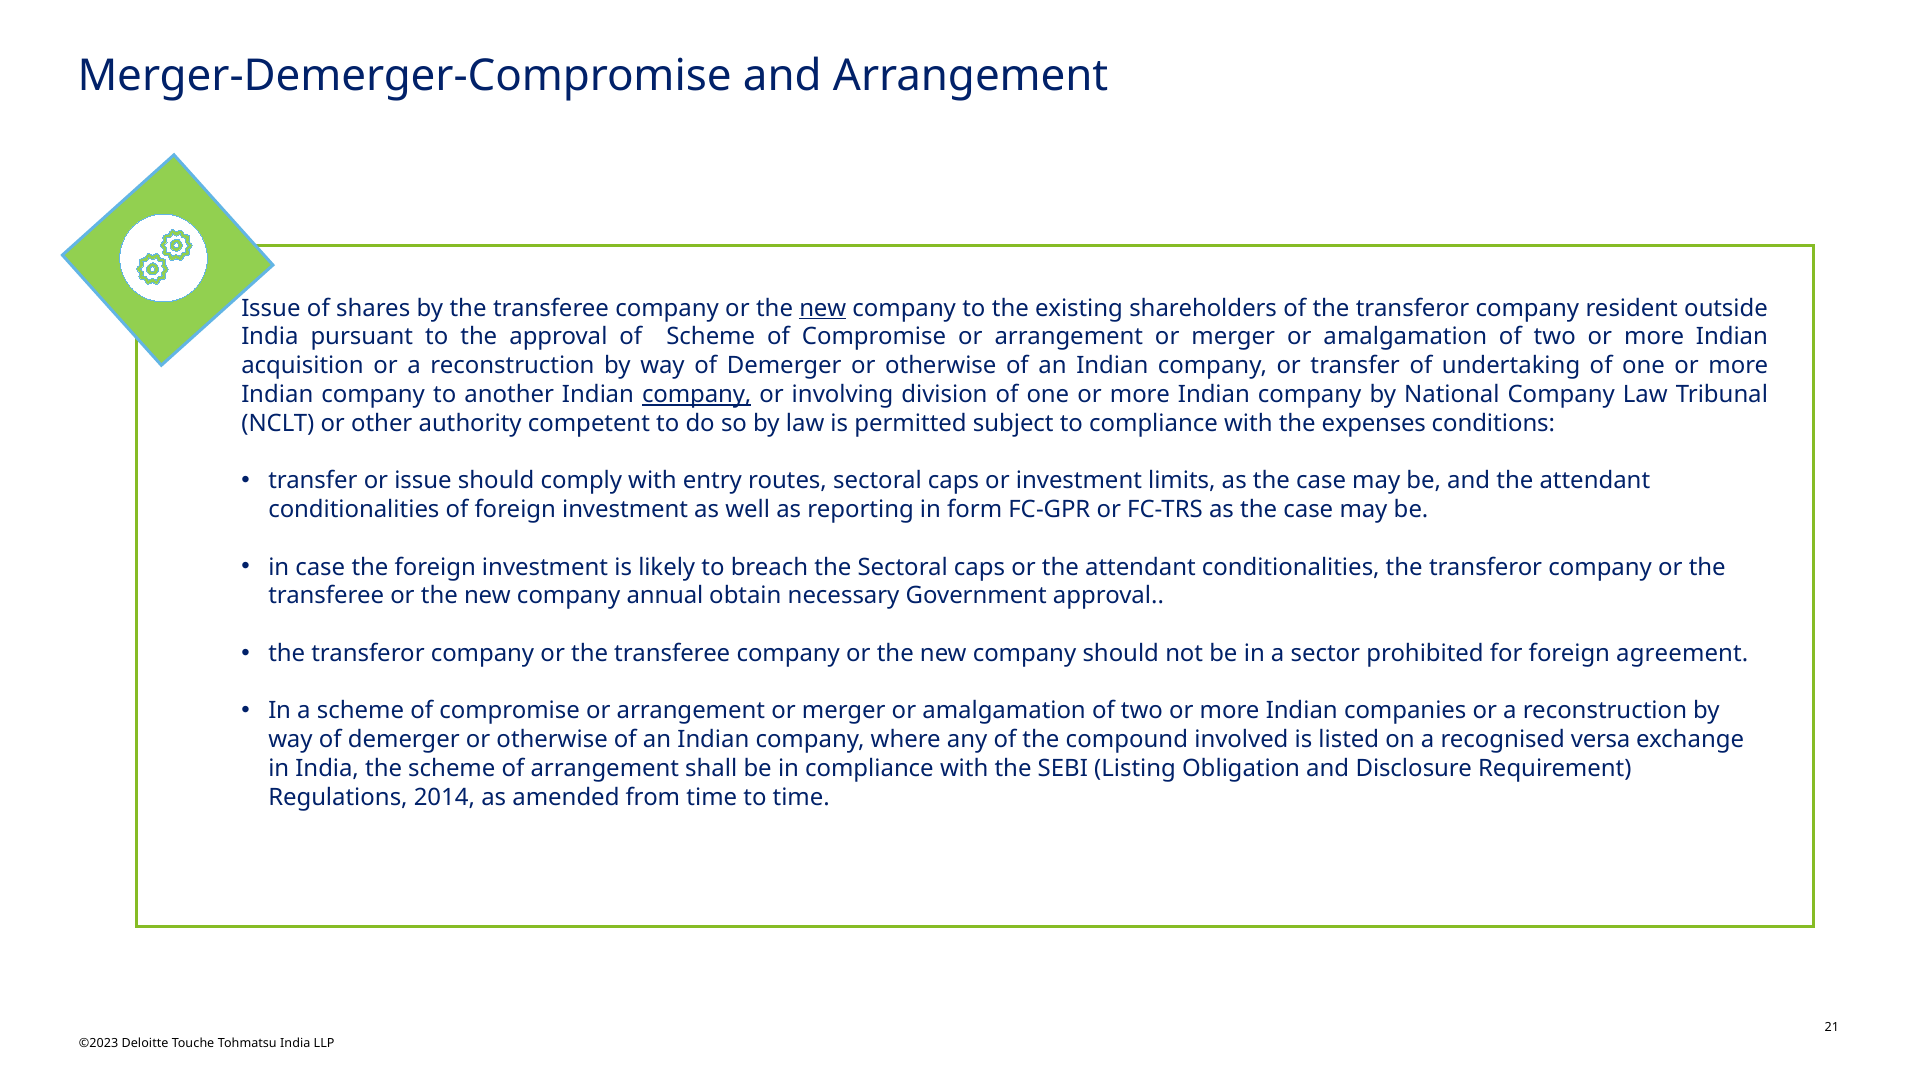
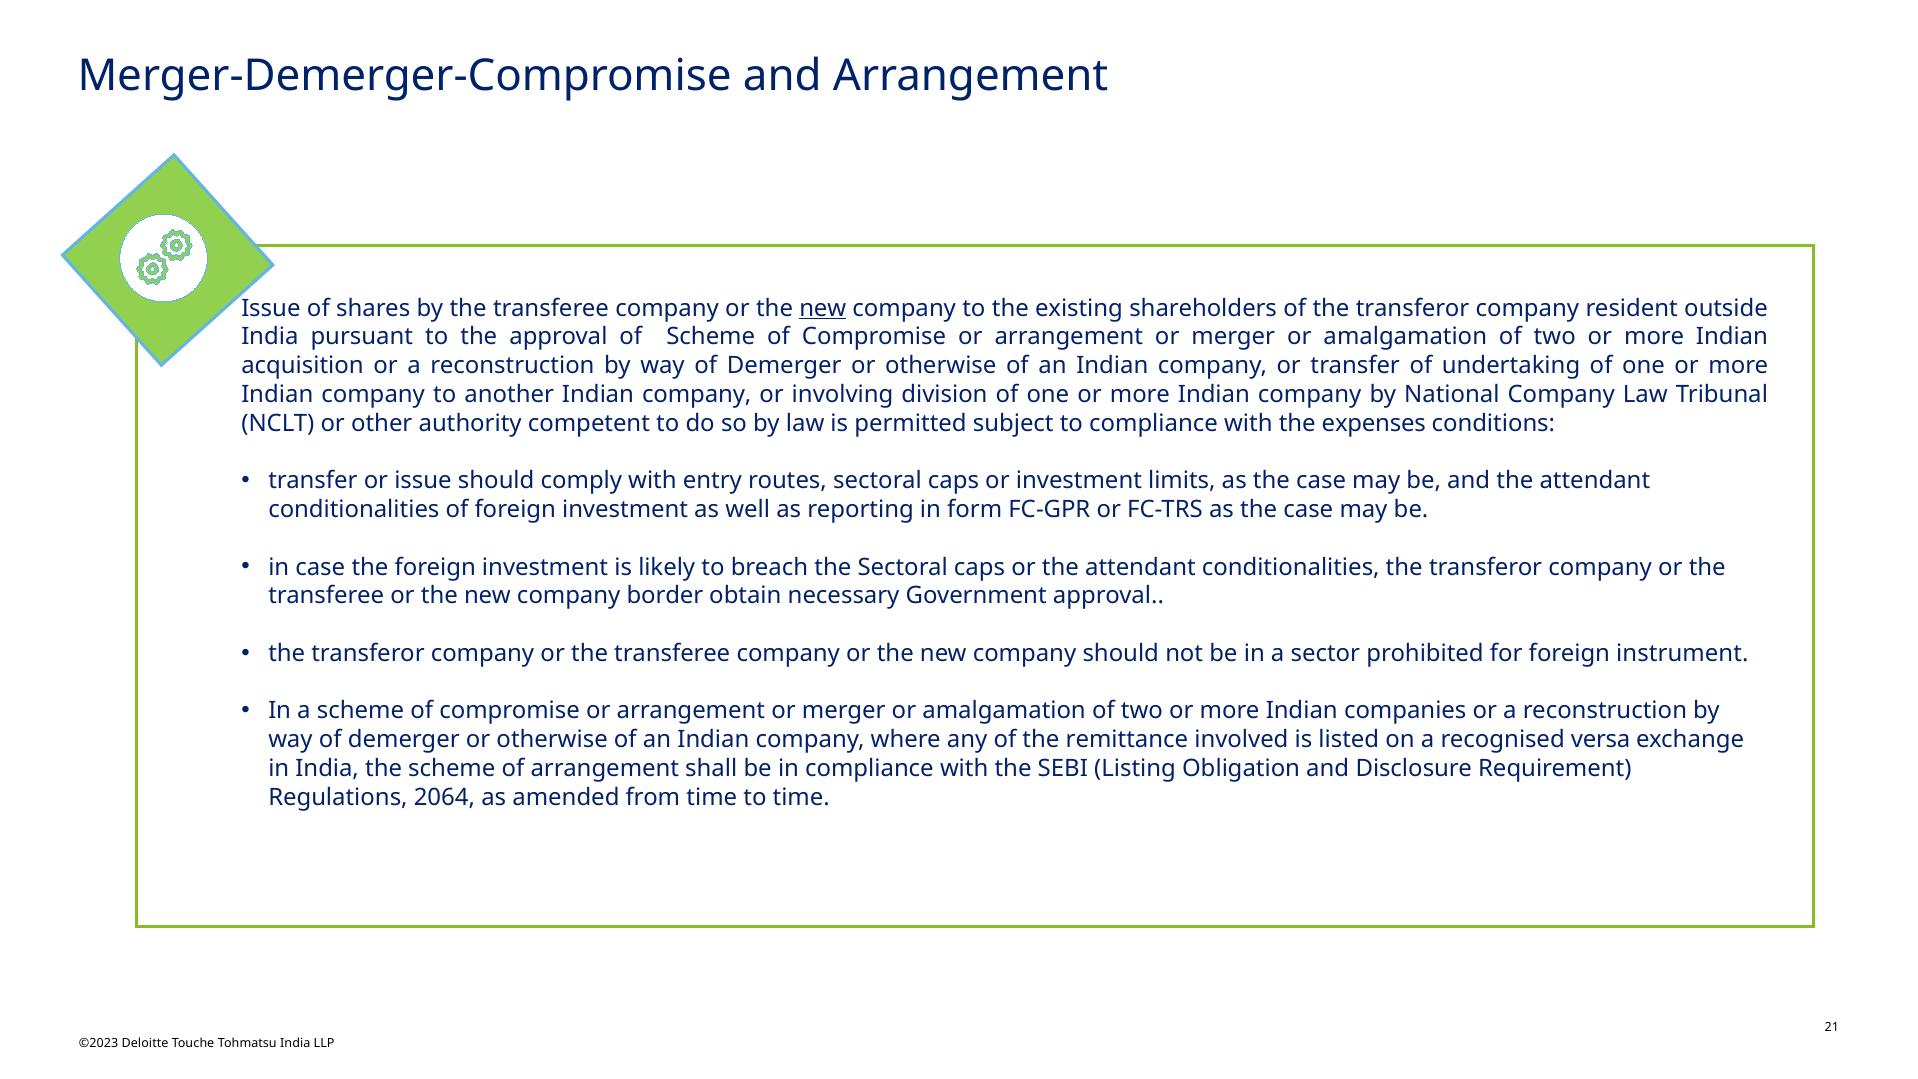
company underline: present -> none (697, 395)
annual: annual -> border (665, 596)
agreement: agreement -> instrument (1682, 653)
compound: compound -> remittance (1127, 740)
2014: 2014 -> 2064 (444, 797)
